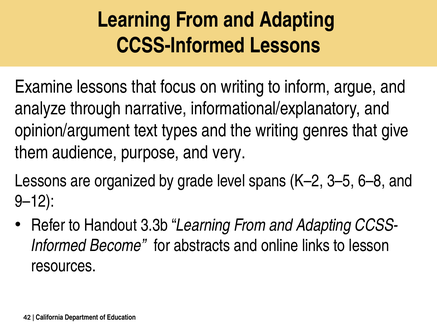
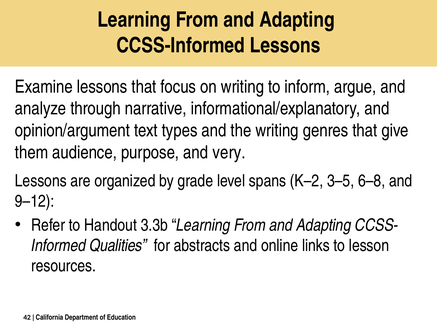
Become: Become -> Qualities (118, 245)
